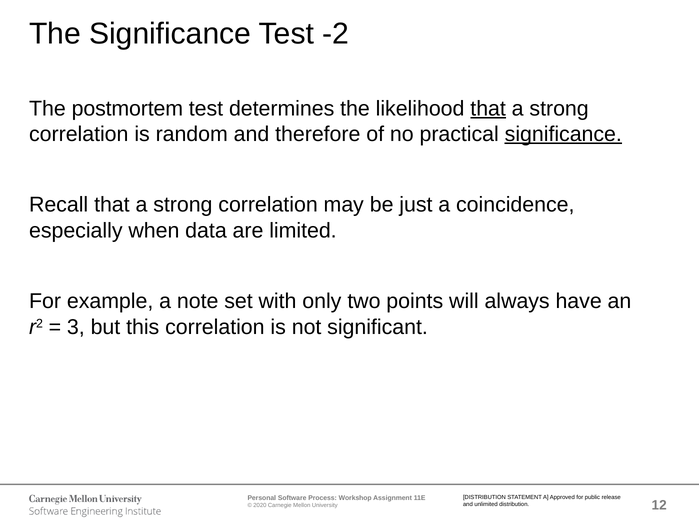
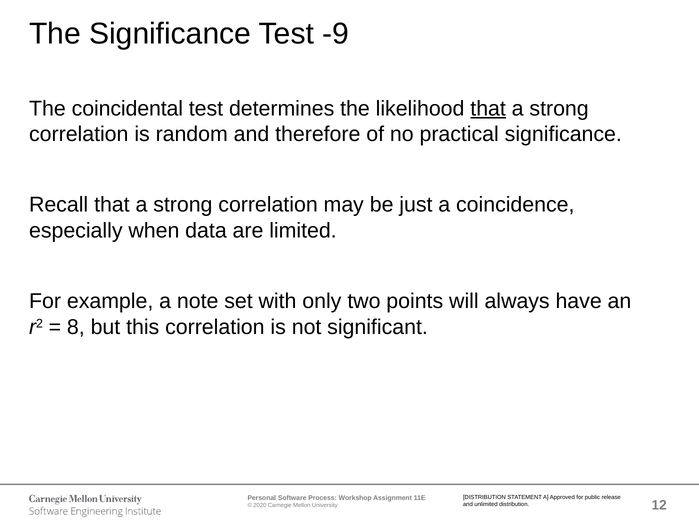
-2: -2 -> -9 (336, 34)
postmortem: postmortem -> coincidental (127, 108)
significance underline: present -> none (563, 134)
3: 3 -> 8 (76, 326)
